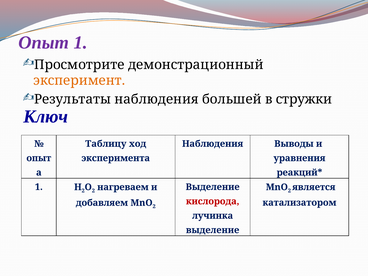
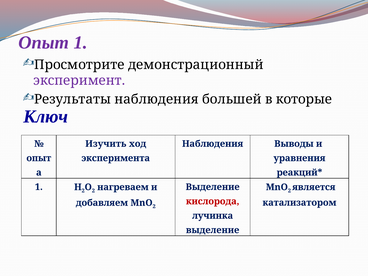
эксперимент colour: orange -> purple (79, 81)
стружки: стружки -> которые (304, 99)
Таблицу: Таблицу -> Изучить (106, 144)
